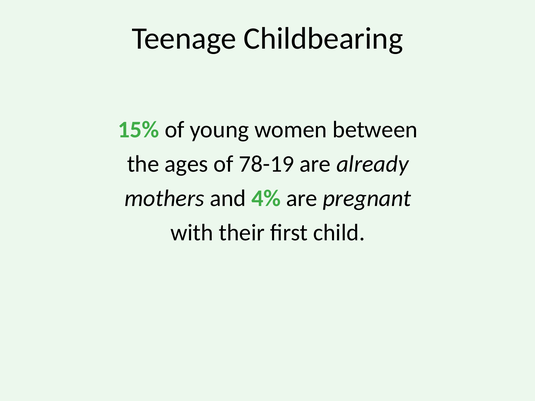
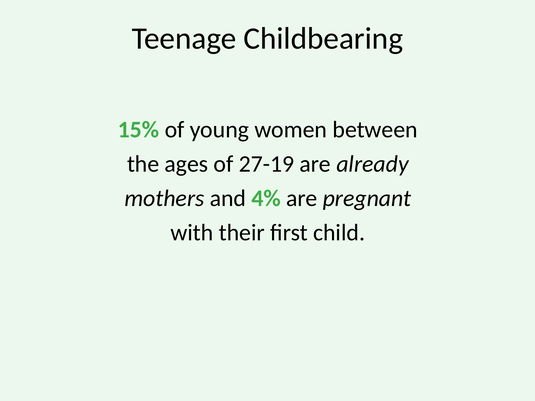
78-19: 78-19 -> 27-19 (266, 164)
